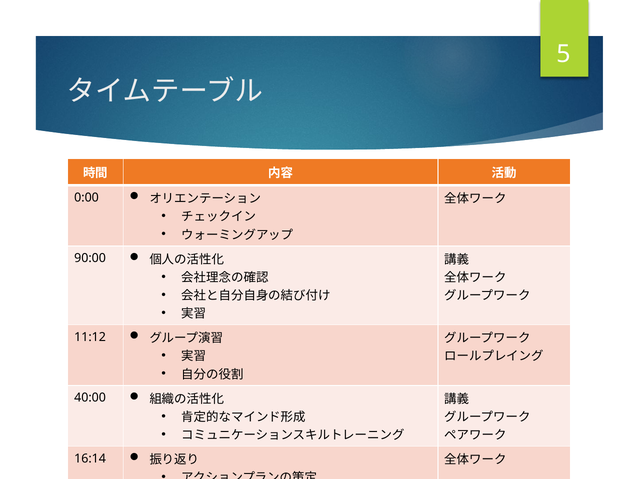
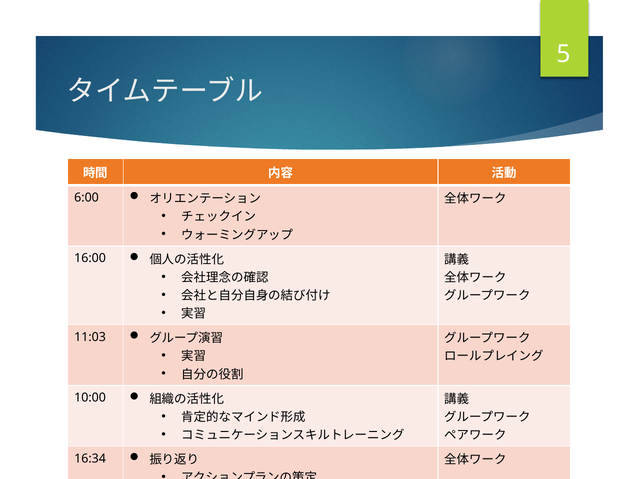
0:00: 0:00 -> 6:00 (87, 197)
90:00: 90:00 -> 16:00 (90, 258)
11:12: 11:12 -> 11:03 (90, 337)
40:00: 40:00 -> 10:00 (90, 397)
16:14: 16:14 -> 16:34 (90, 458)
